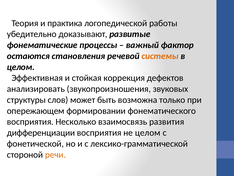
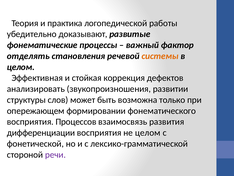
остаются: остаются -> отделять (28, 56)
звуковых: звуковых -> развитии (171, 89)
Несколько: Несколько -> Процессов (76, 121)
речи colour: orange -> purple (55, 154)
